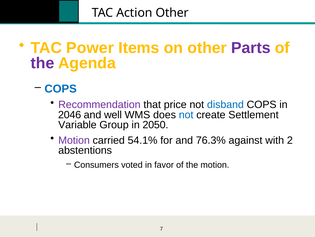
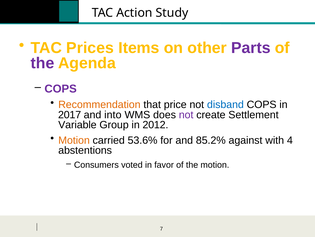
Action Other: Other -> Study (172, 13)
Power: Power -> Prices (90, 48)
COPS colour: blue -> purple (61, 89)
Recommendation colour: purple -> orange (99, 104)
2046: 2046 -> 2017 (70, 114)
well: well -> into (113, 114)
not colour: blue -> purple (186, 114)
2050: 2050 -> 2012 (155, 125)
Motion colour: purple -> orange (74, 140)
54.1%: 54.1% -> 53.6% (143, 140)
76.3%: 76.3% -> 85.2% (211, 140)
2: 2 -> 4 (290, 140)
